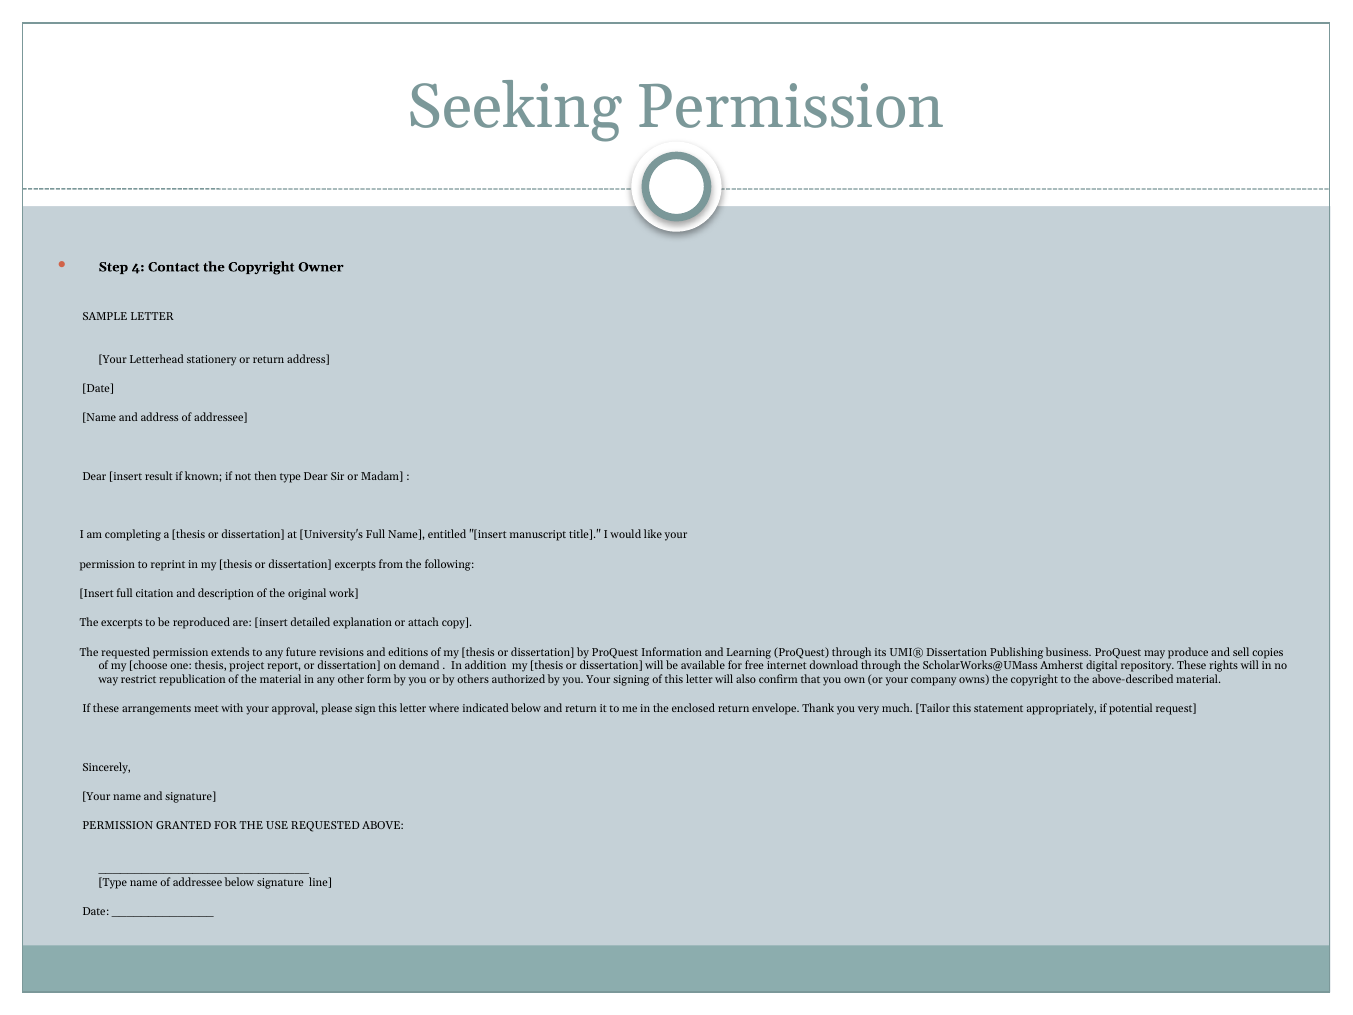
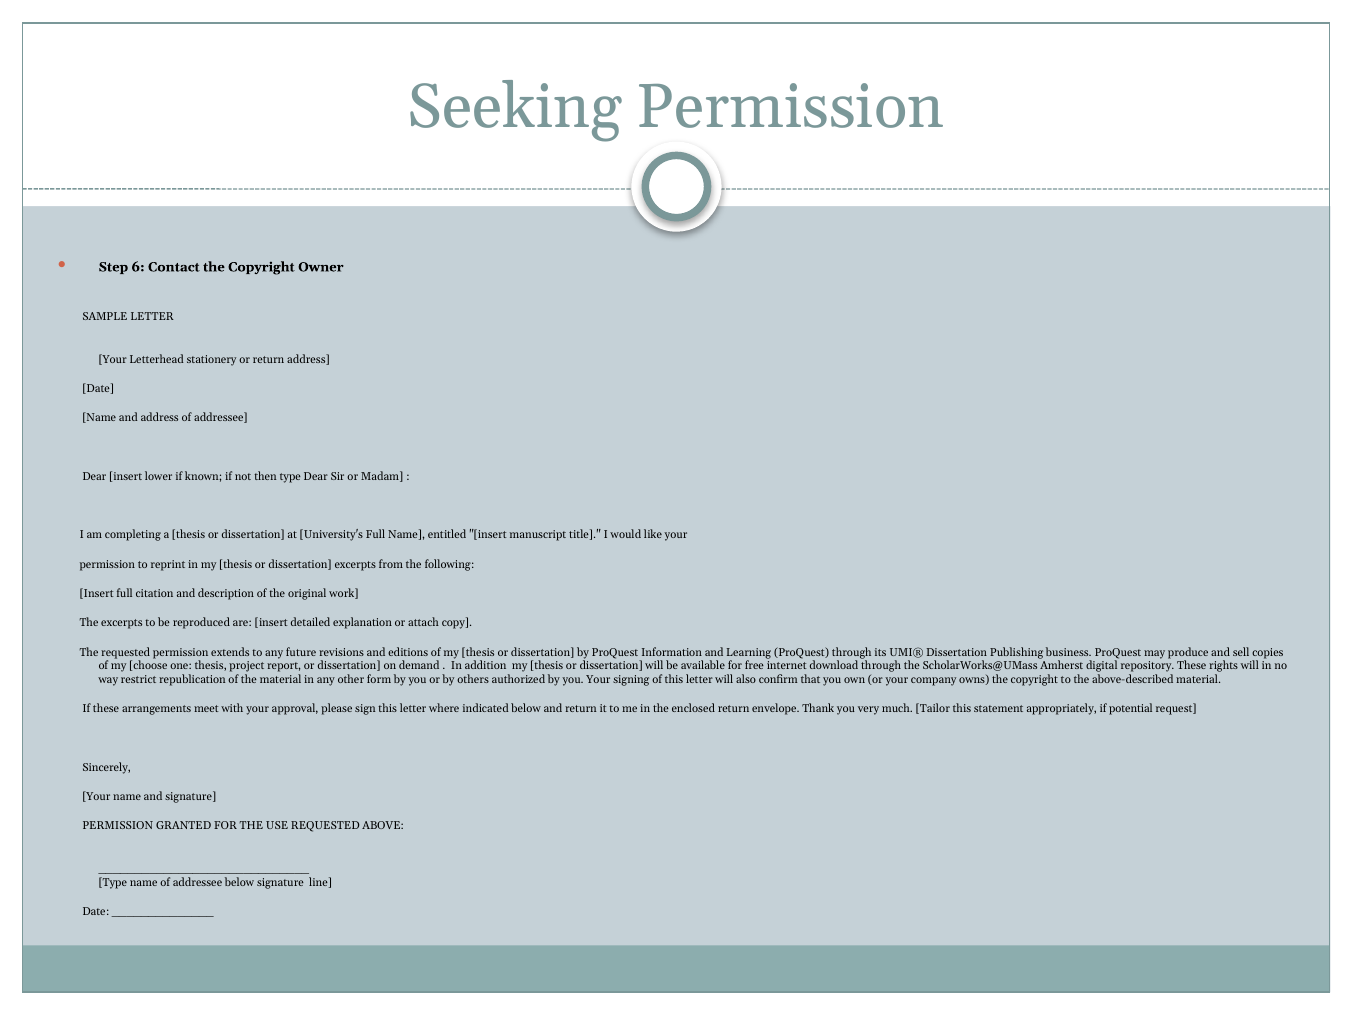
4: 4 -> 6 (138, 267)
result: result -> lower (159, 476)
